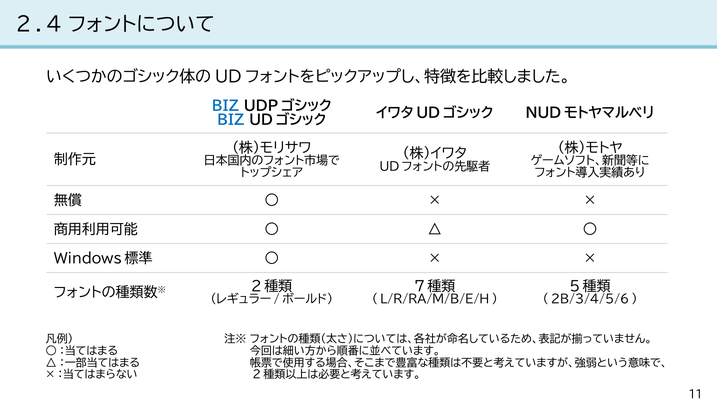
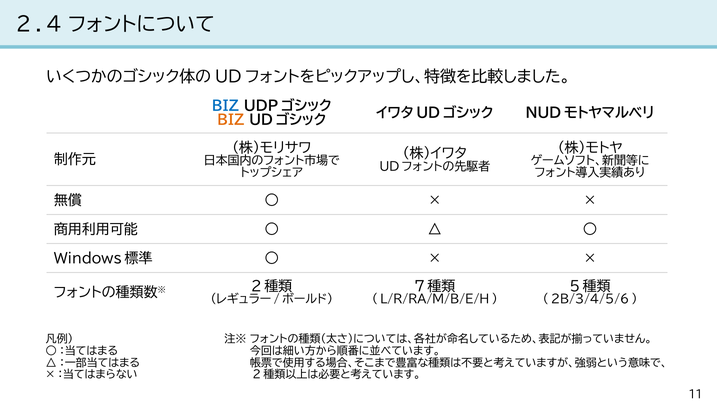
BIZ colour: blue -> orange (231, 120)
